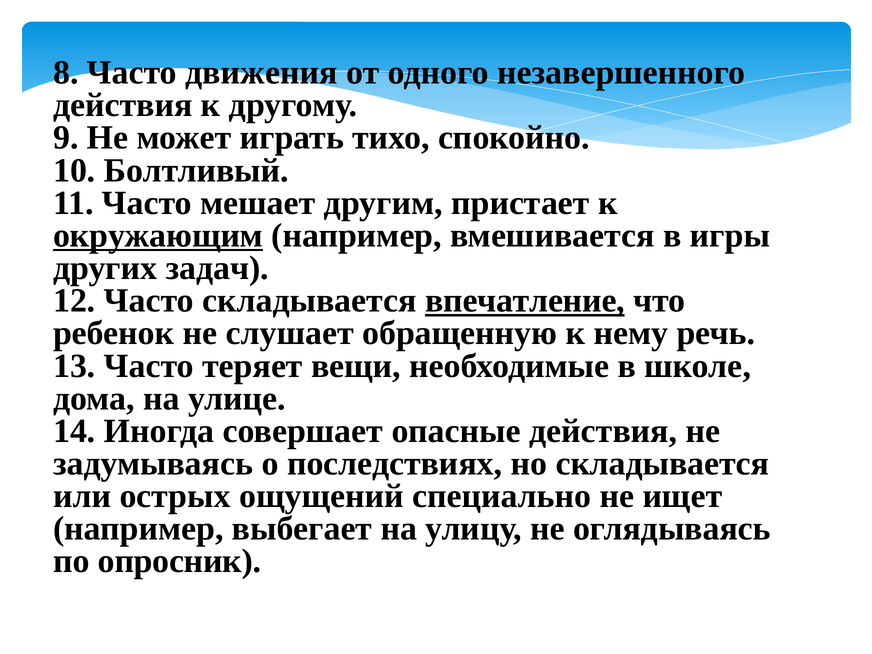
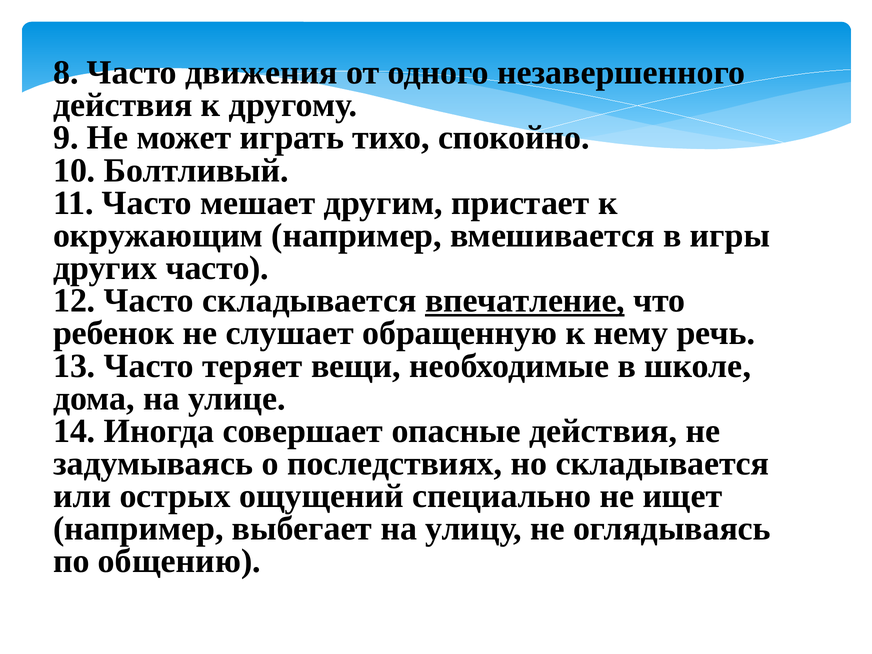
окружающим underline: present -> none (158, 236)
других задач: задач -> часто (217, 268)
опросник: опросник -> общению (179, 561)
